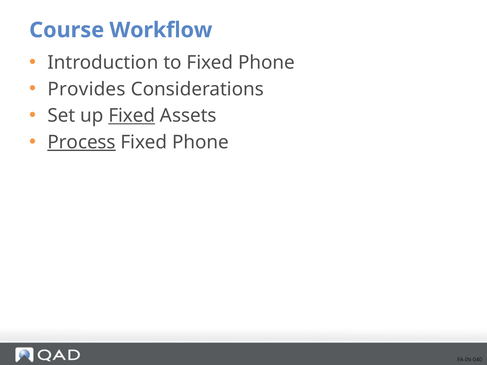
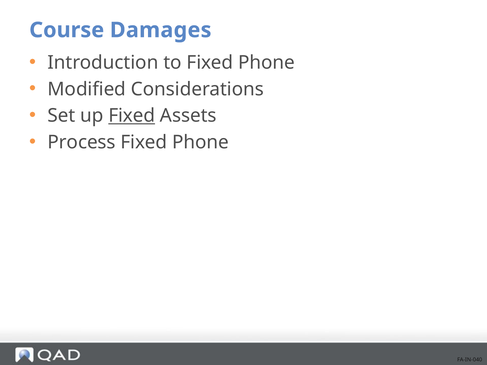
Workflow: Workflow -> Damages (161, 30)
Provides: Provides -> Modified (87, 89)
Process underline: present -> none (82, 142)
